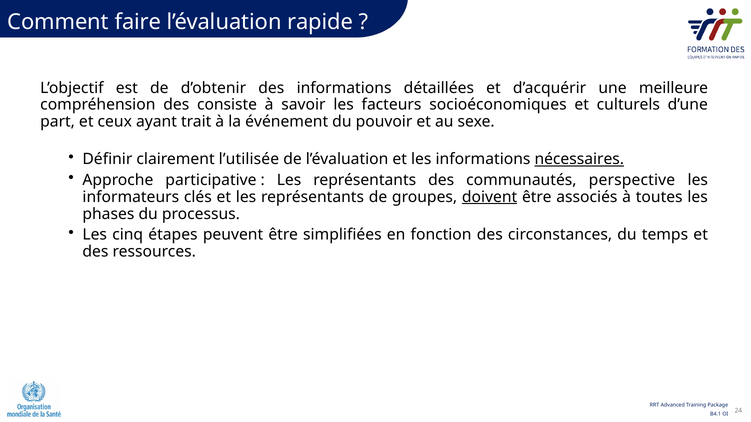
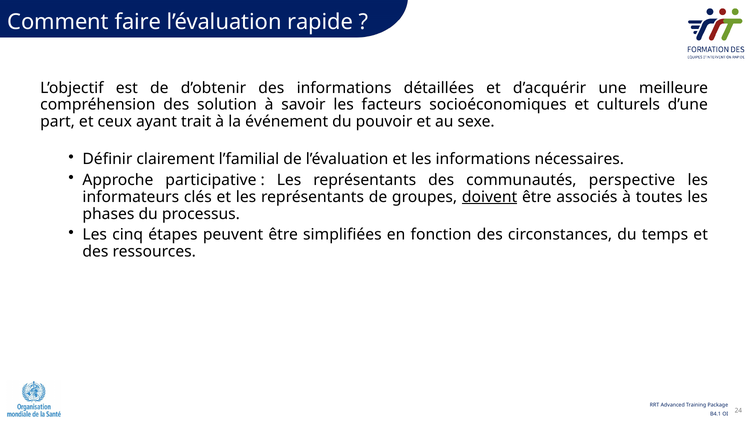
consiste: consiste -> solution (227, 105)
l’utilisée: l’utilisée -> l’familial (249, 159)
nécessaires underline: present -> none (579, 159)
